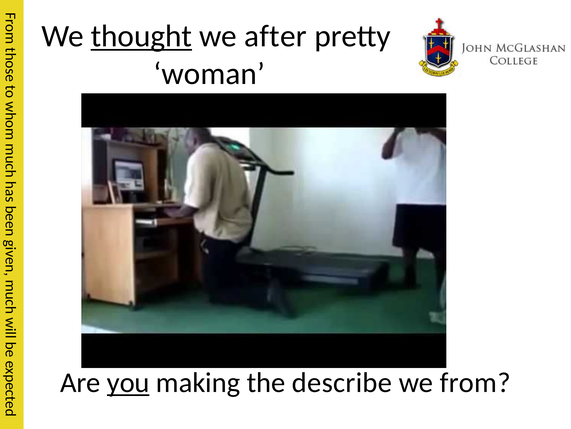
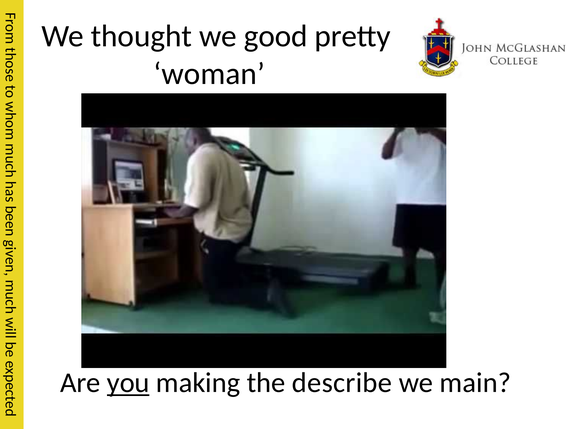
thought underline: present -> none (141, 36)
after: after -> good (276, 36)
from: from -> main (475, 382)
